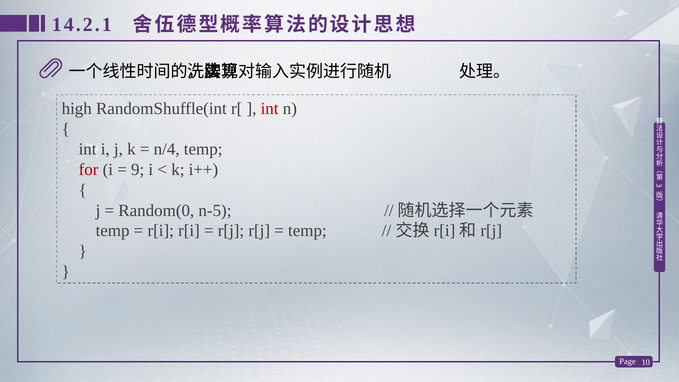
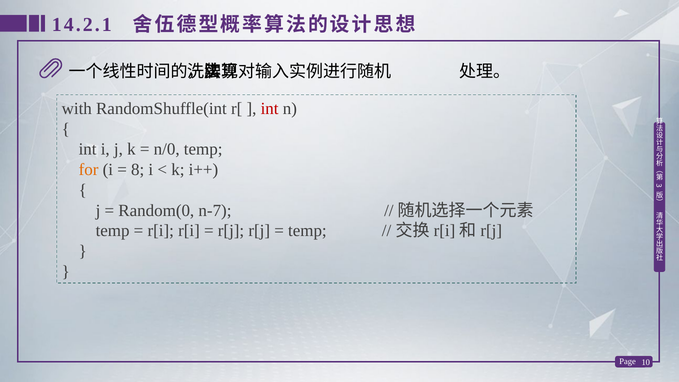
high: high -> with (77, 109)
n/4: n/4 -> n/0 (167, 149)
for colour: red -> orange (89, 170)
9: 9 -> 8 (138, 170)
n-5: n-5 -> n-7 (215, 210)
